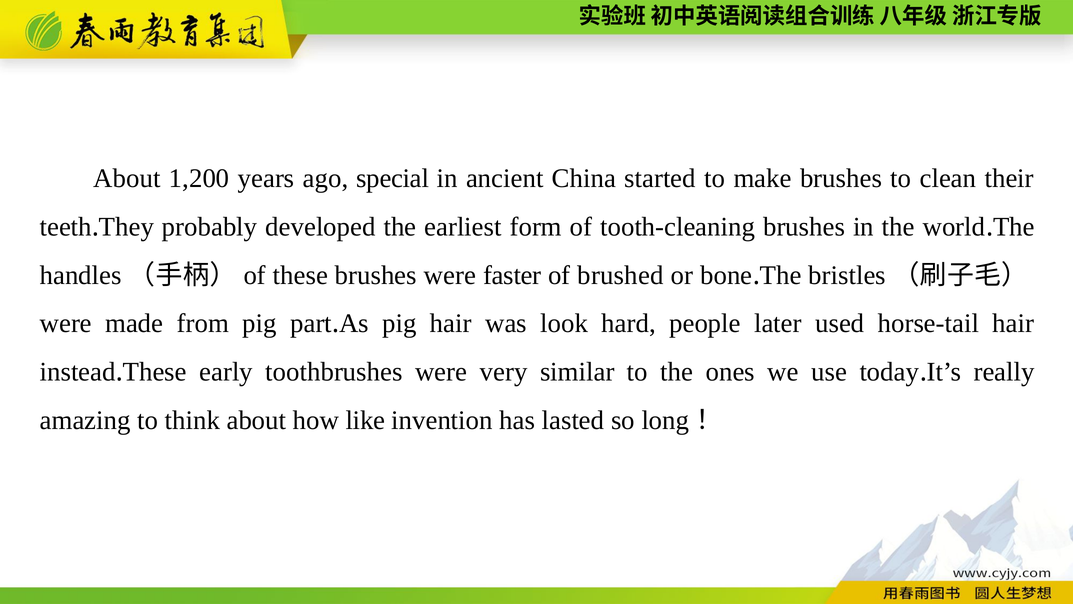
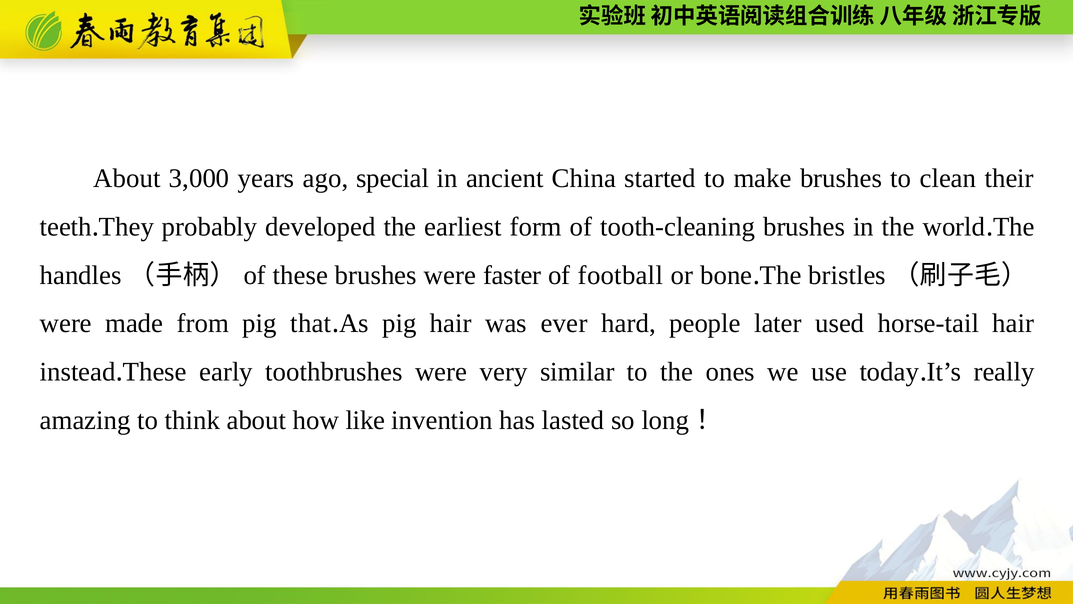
1,200: 1,200 -> 3,000 (199, 178)
brushed: brushed -> football (620, 275)
part: part -> that (311, 323)
look: look -> ever (564, 323)
